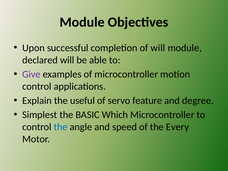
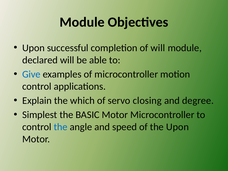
Give colour: purple -> blue (31, 74)
useful: useful -> which (82, 101)
feature: feature -> closing (147, 101)
BASIC Which: Which -> Motor (115, 115)
the Every: Every -> Upon (178, 127)
